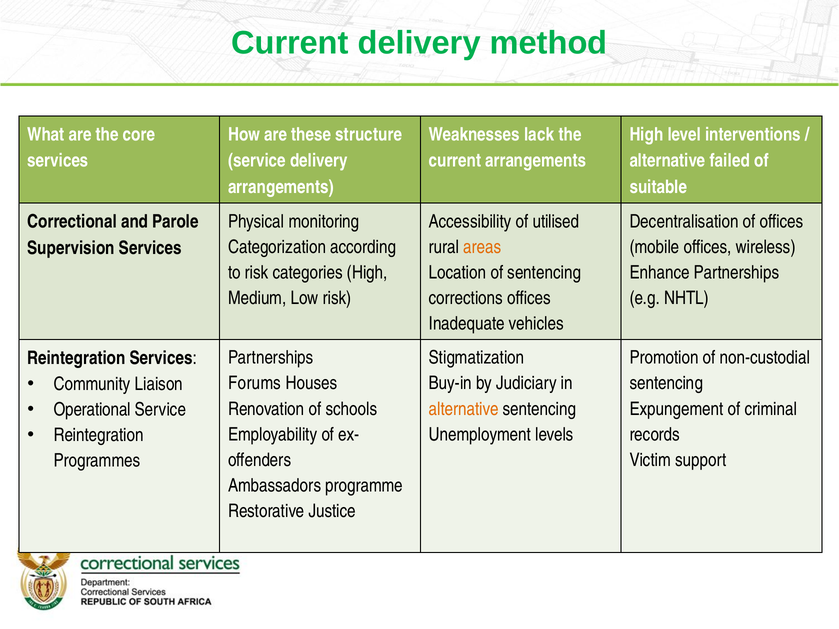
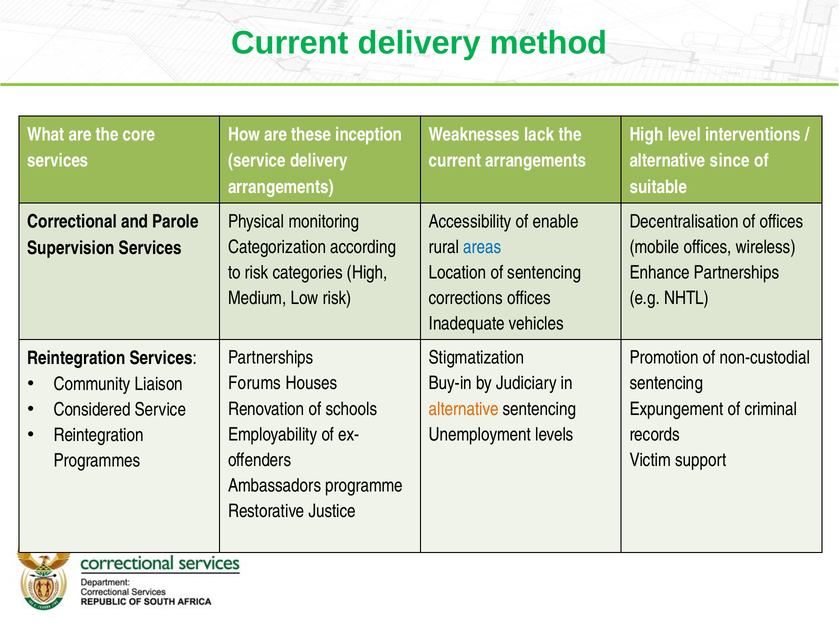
structure: structure -> inception (369, 134)
failed: failed -> since (730, 161)
utilised: utilised -> enable (556, 221)
areas colour: orange -> blue (482, 247)
Operational: Operational -> Considered (92, 410)
